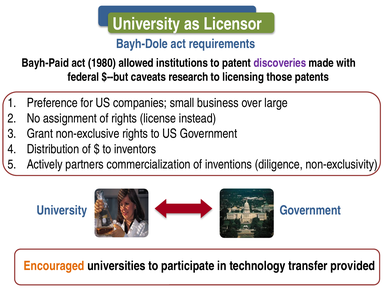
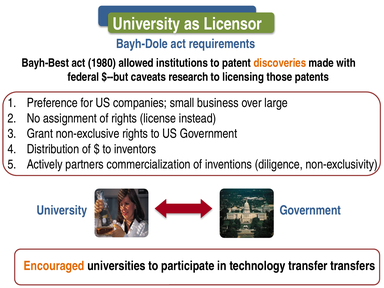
Bayh-Paid: Bayh-Paid -> Bayh-Best (45, 63)
discoveries colour: purple -> orange (280, 63)
provided: provided -> transfers (353, 266)
